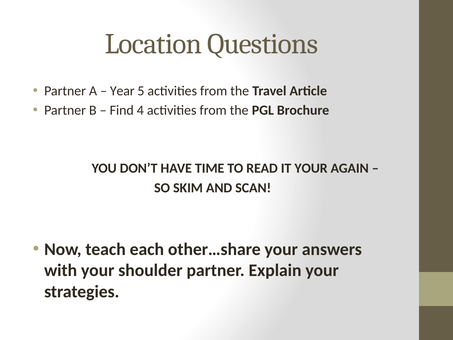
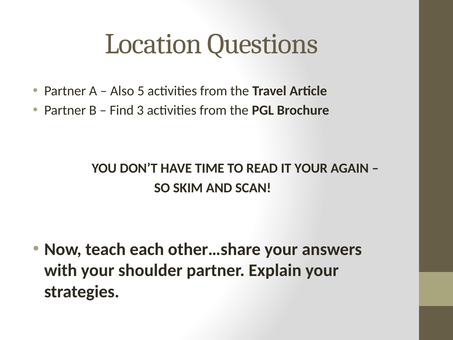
Year: Year -> Also (122, 91)
4: 4 -> 3 (140, 110)
